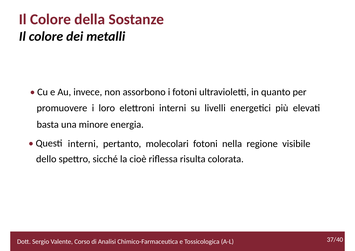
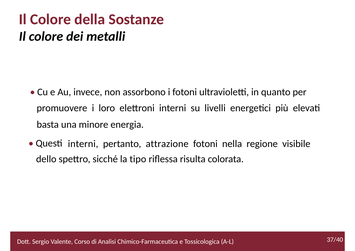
molecolari: molecolari -> attrazione (167, 144)
cioè: cioè -> tipo (138, 159)
